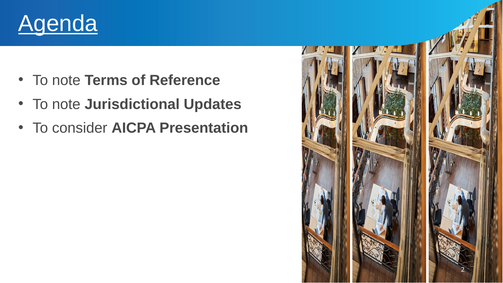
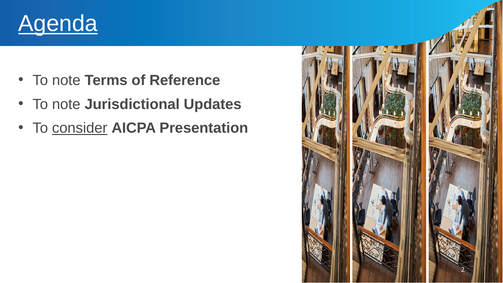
consider underline: none -> present (80, 128)
